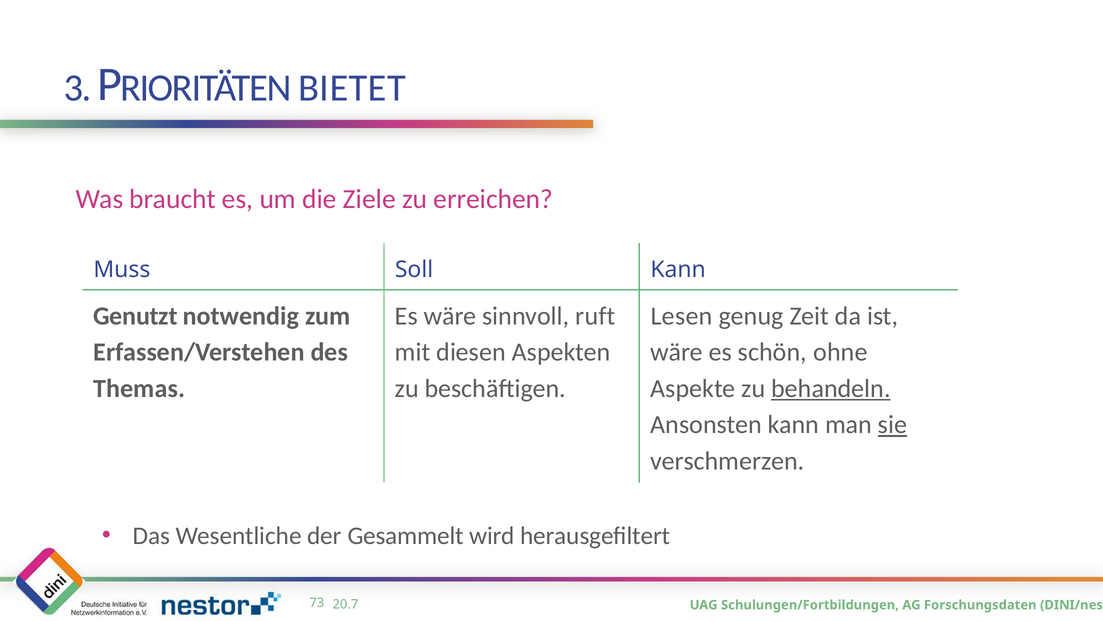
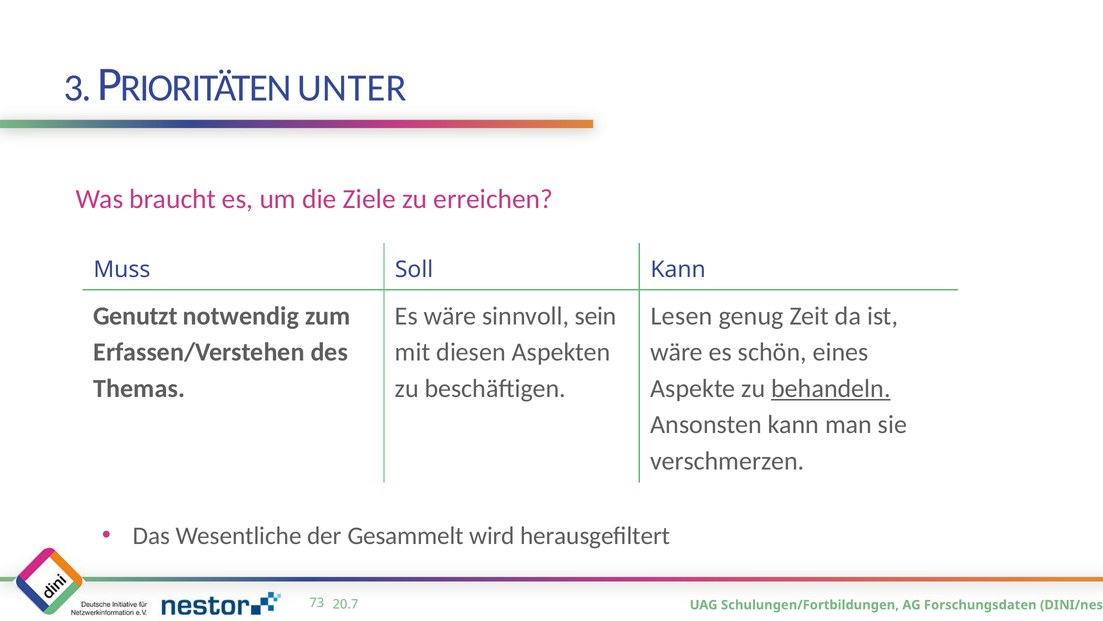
BIETET: BIETET -> UNTER (352, 88)
ruft: ruft -> sein (596, 316)
ohne: ohne -> eines (841, 352)
sie underline: present -> none (892, 424)
